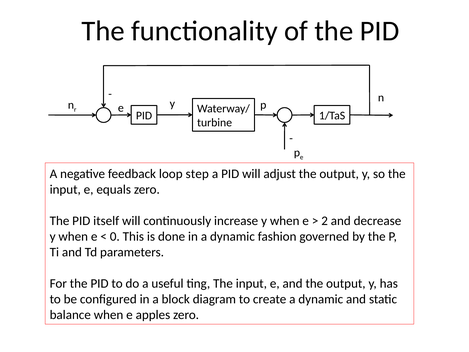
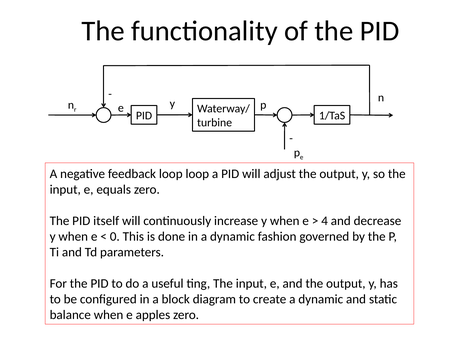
loop step: step -> loop (197, 174)
2: 2 -> 4 (325, 221)
